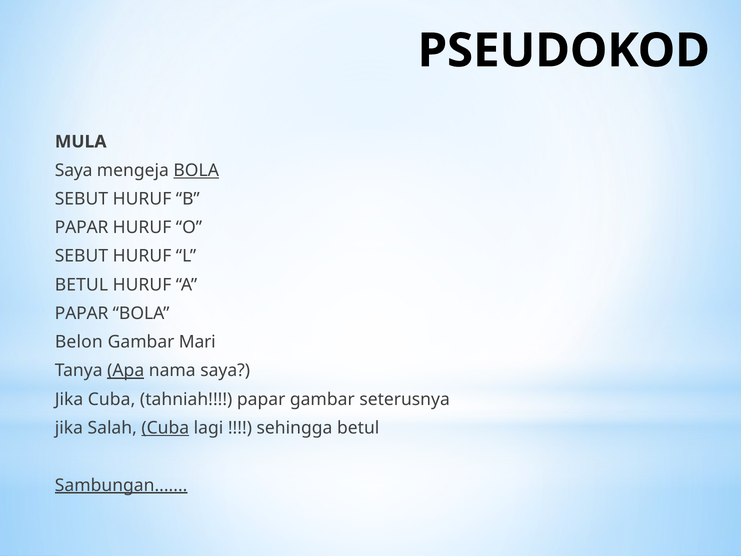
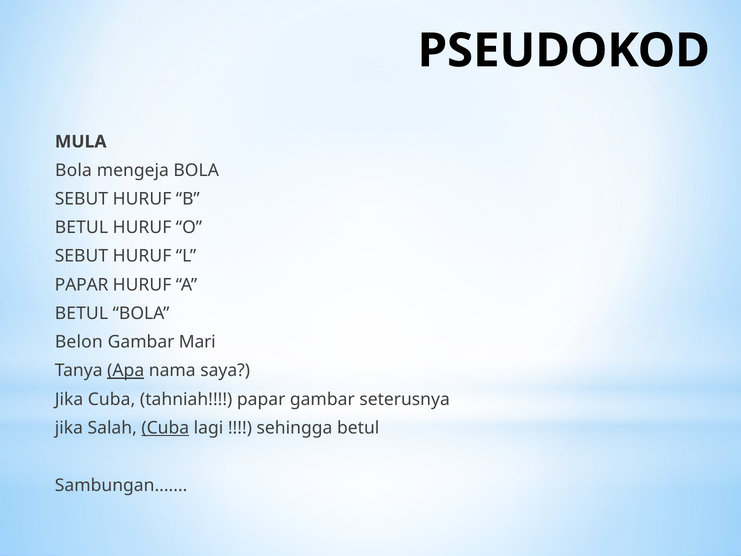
Saya: Saya -> Bola (73, 170)
BOLA underline: present -> none (196, 170)
PAPAR: PAPAR -> BETUL (81, 227)
BETUL: BETUL -> PAPAR (82, 285)
PAPAR: PAPAR -> BETUL (81, 313)
Sambungan underline: present -> none (121, 485)
